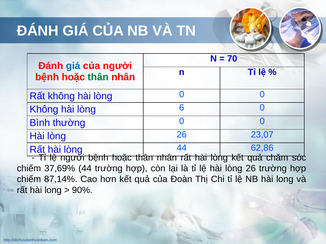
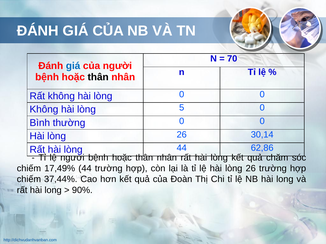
thân colour: green -> black (98, 77)
6: 6 -> 5 (182, 108)
23,07: 23,07 -> 30,14 (262, 135)
37,69%: 37,69% -> 17,49% (60, 169)
87,14%: 87,14% -> 37,44% (61, 180)
